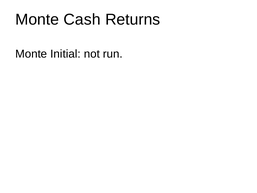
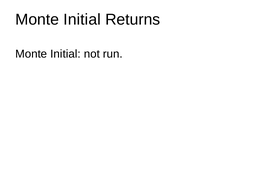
Cash: Cash -> Initial (82, 20)
